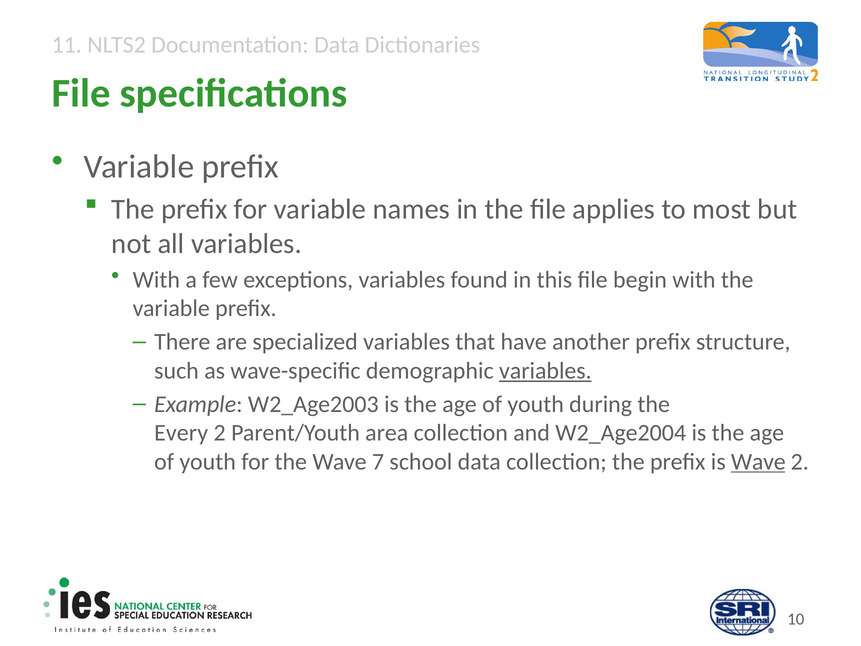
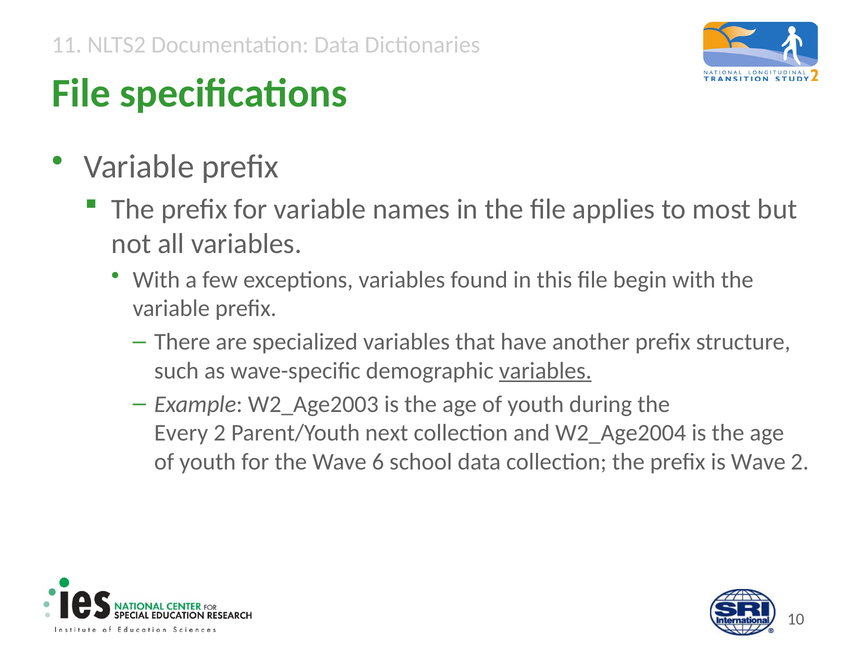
area: area -> next (387, 433)
7: 7 -> 6 (378, 462)
Wave underline: present -> none (758, 462)
